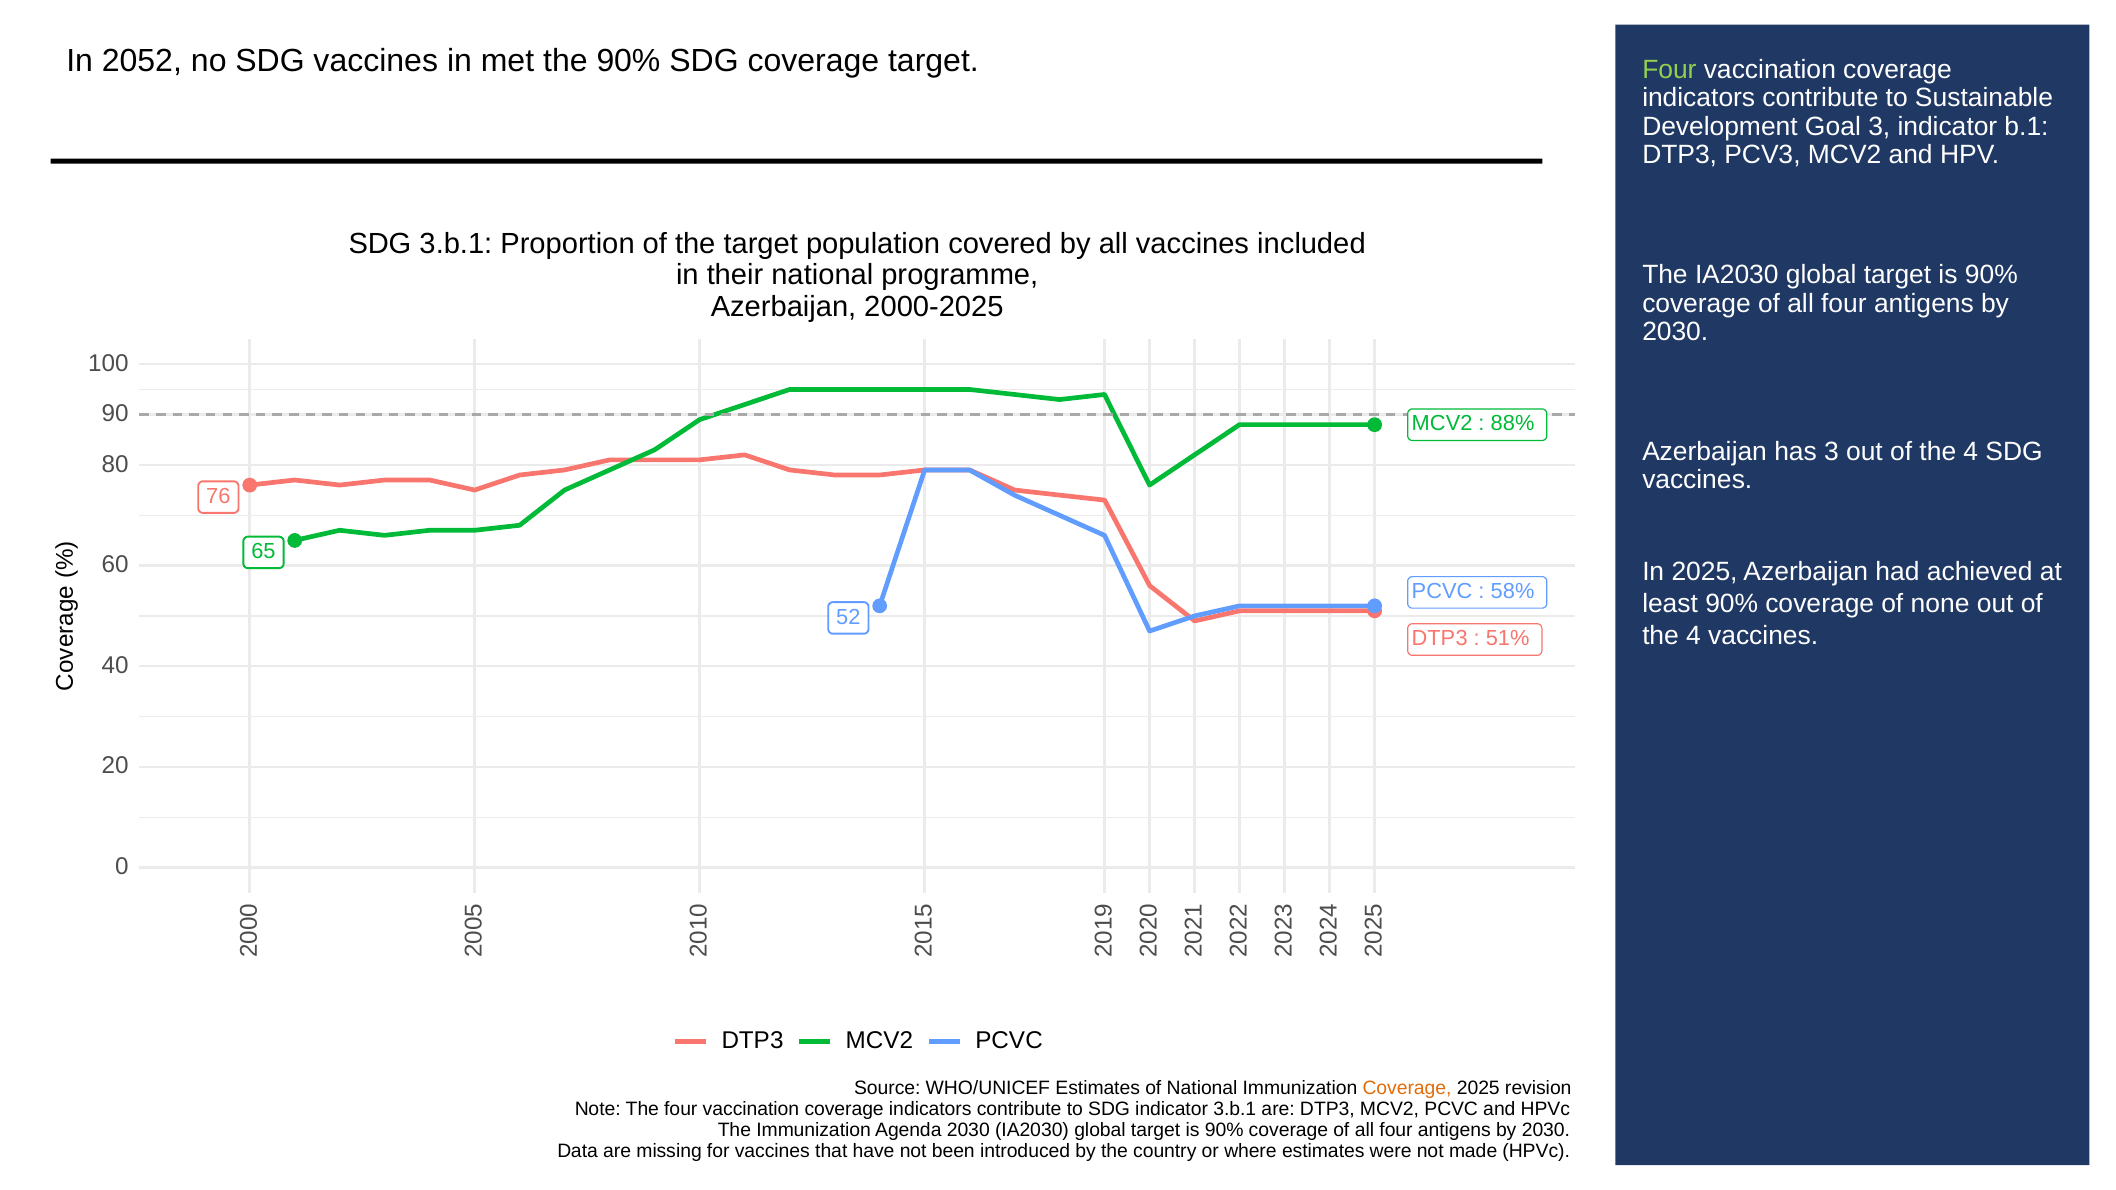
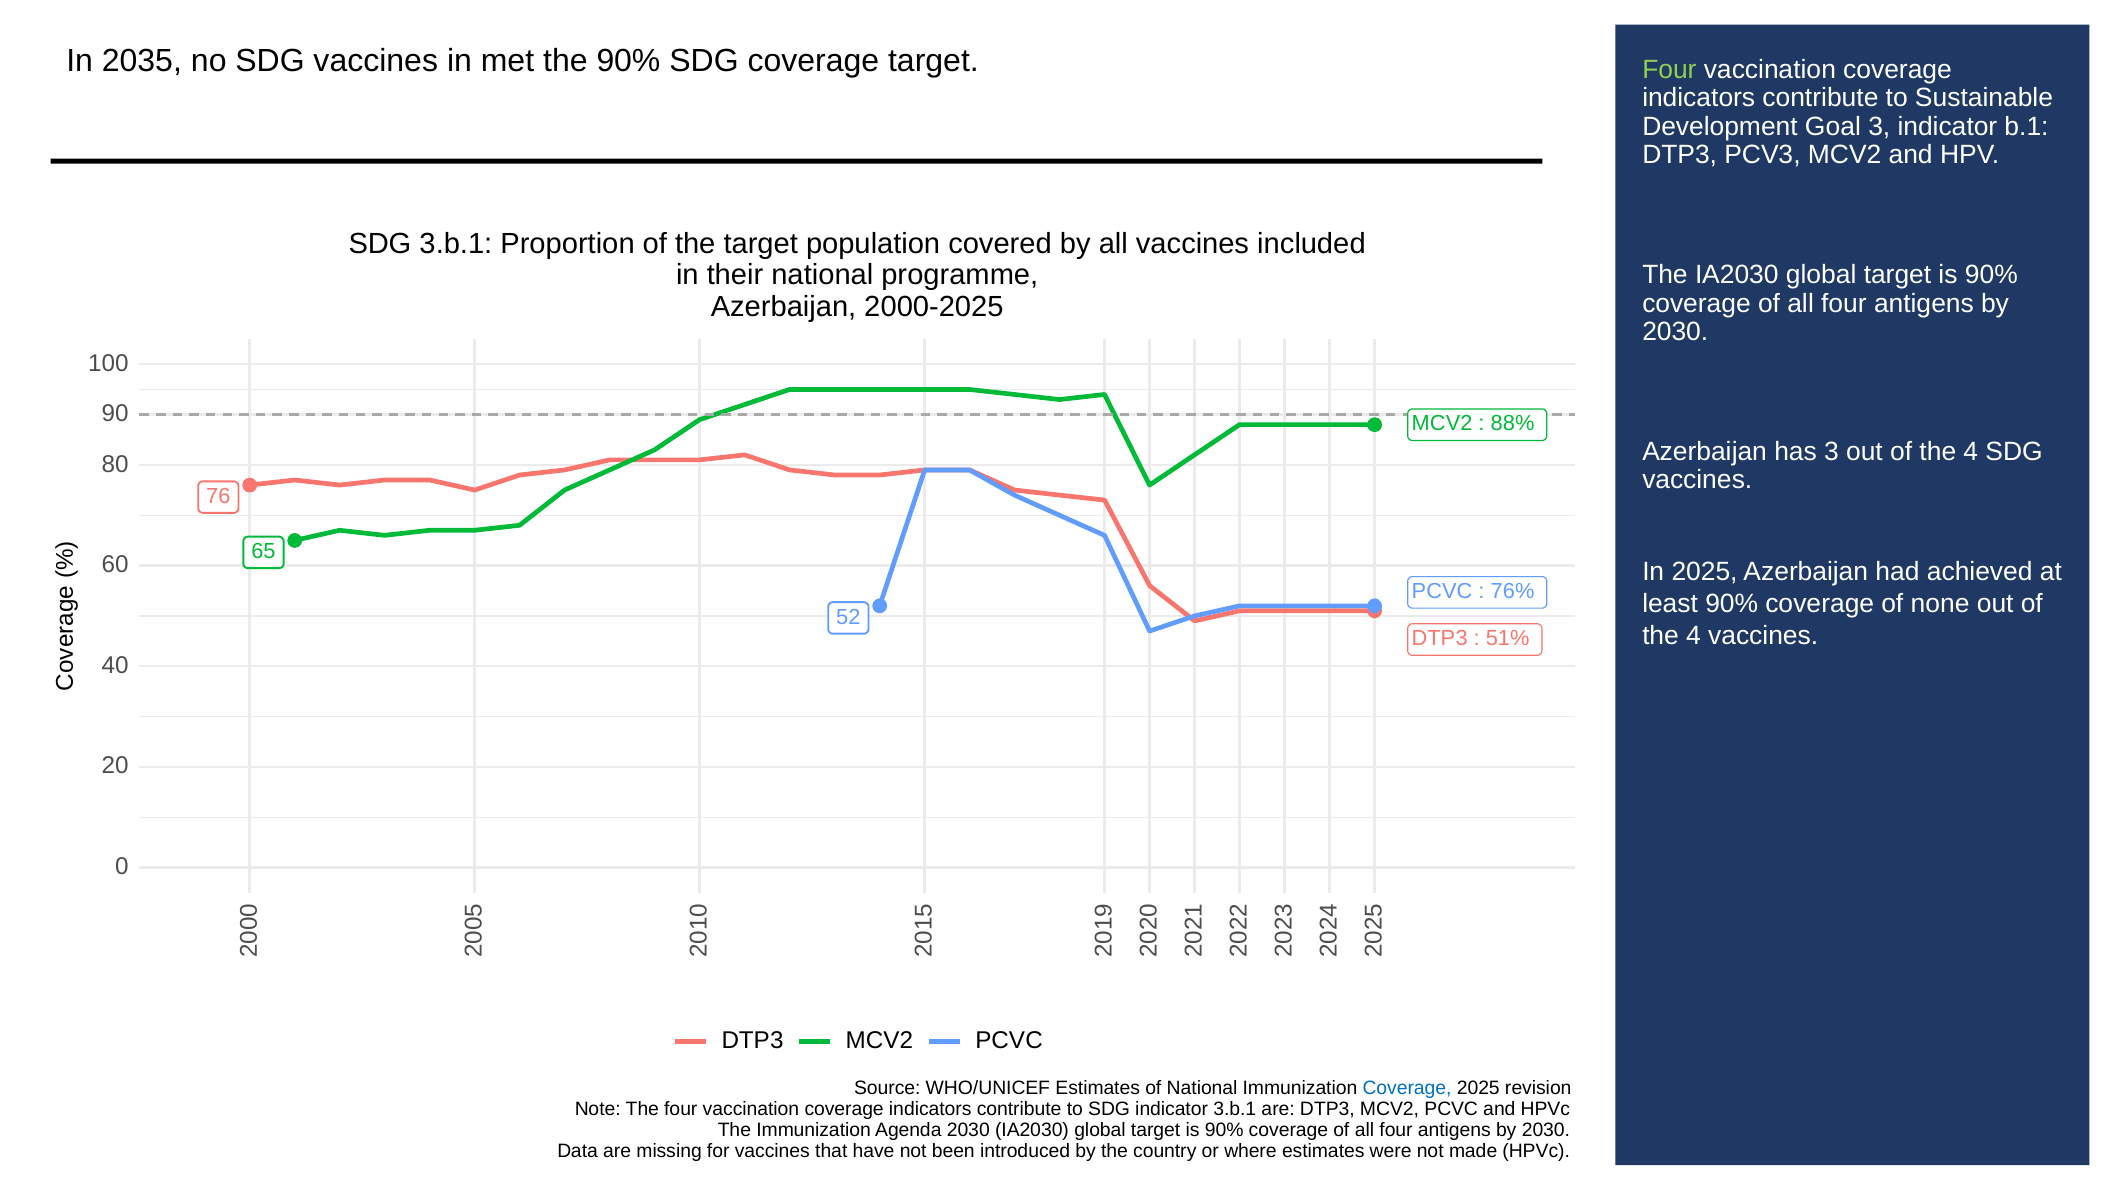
2052: 2052 -> 2035 (142, 61)
58%: 58% -> 76% (1513, 592)
Coverage colour: orange -> blue (1407, 1089)
